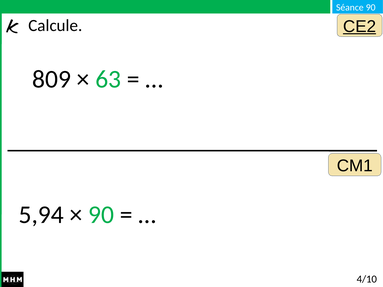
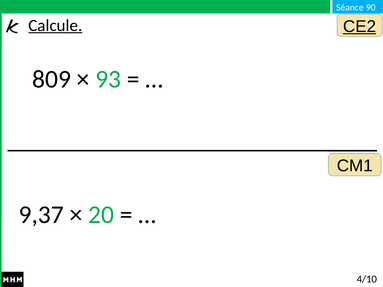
Calcule underline: none -> present (55, 26)
63: 63 -> 93 (108, 79)
5,94: 5,94 -> 9,37 (41, 215)
90: 90 -> 20 (101, 215)
